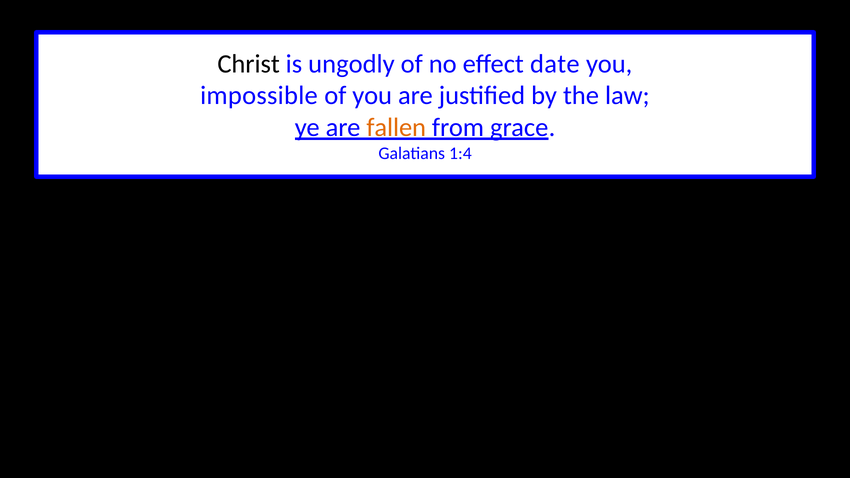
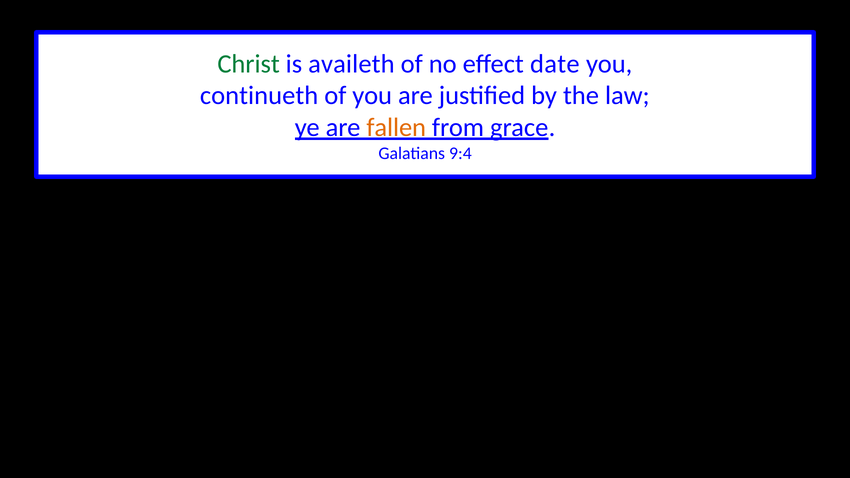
Christ colour: black -> green (249, 64)
ungodly: ungodly -> availeth (351, 64)
impossible: impossible -> continueth (259, 96)
1:4: 1:4 -> 9:4 (460, 154)
